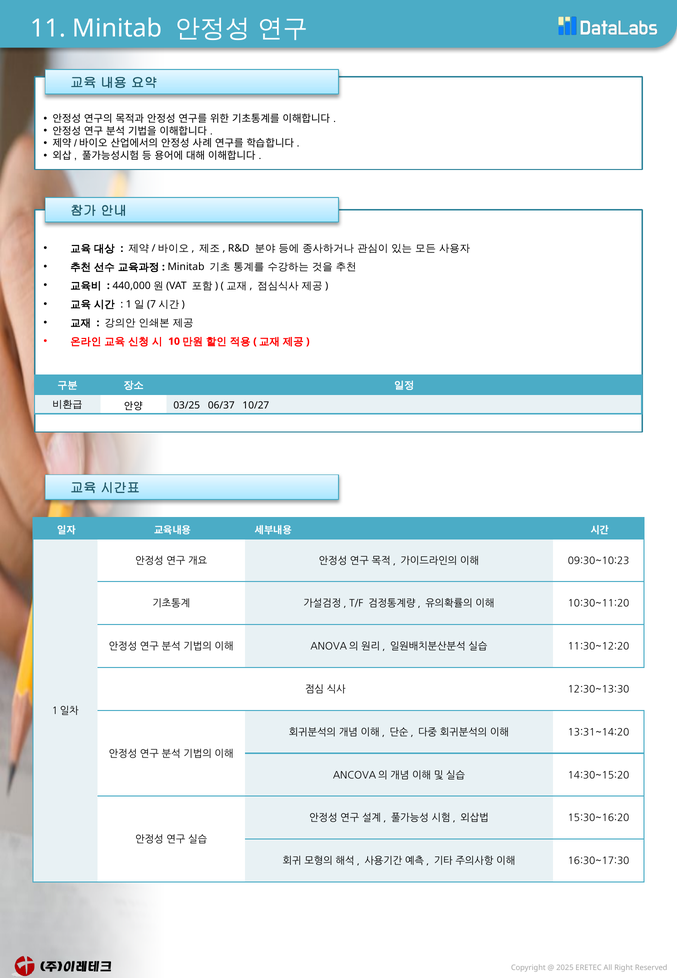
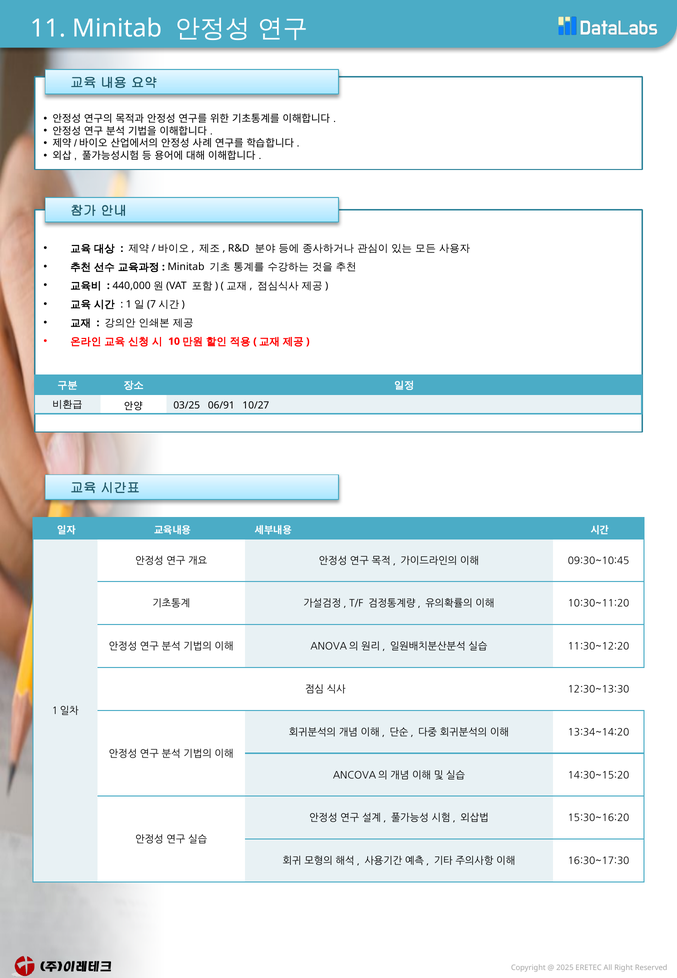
06/37: 06/37 -> 06/91 (221, 405)
09:30~10:23: 09:30~10:23 -> 09:30~10:45 (599, 561)
13:31~14:20: 13:31~14:20 -> 13:34~14:20 (599, 732)
